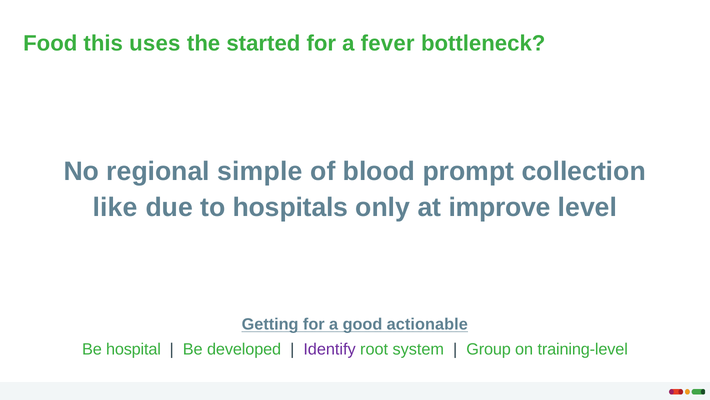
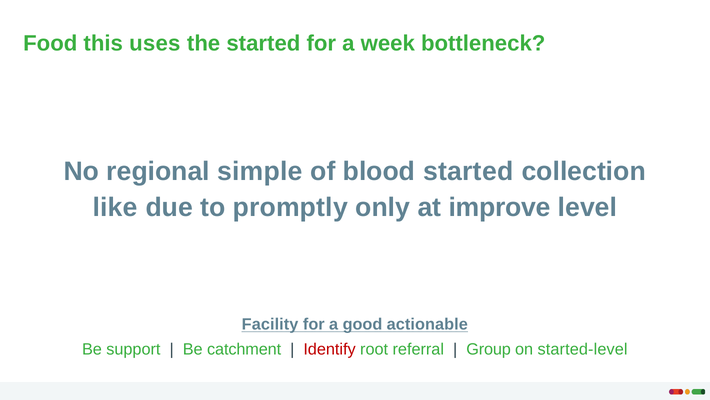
fever: fever -> week (388, 43)
blood prompt: prompt -> started (468, 171)
hospitals: hospitals -> promptly (290, 207)
Getting: Getting -> Facility (270, 324)
hospital: hospital -> support (133, 349)
developed: developed -> catchment (244, 349)
Identify colour: purple -> red (330, 349)
system: system -> referral (418, 349)
training-level: training-level -> started-level (583, 349)
